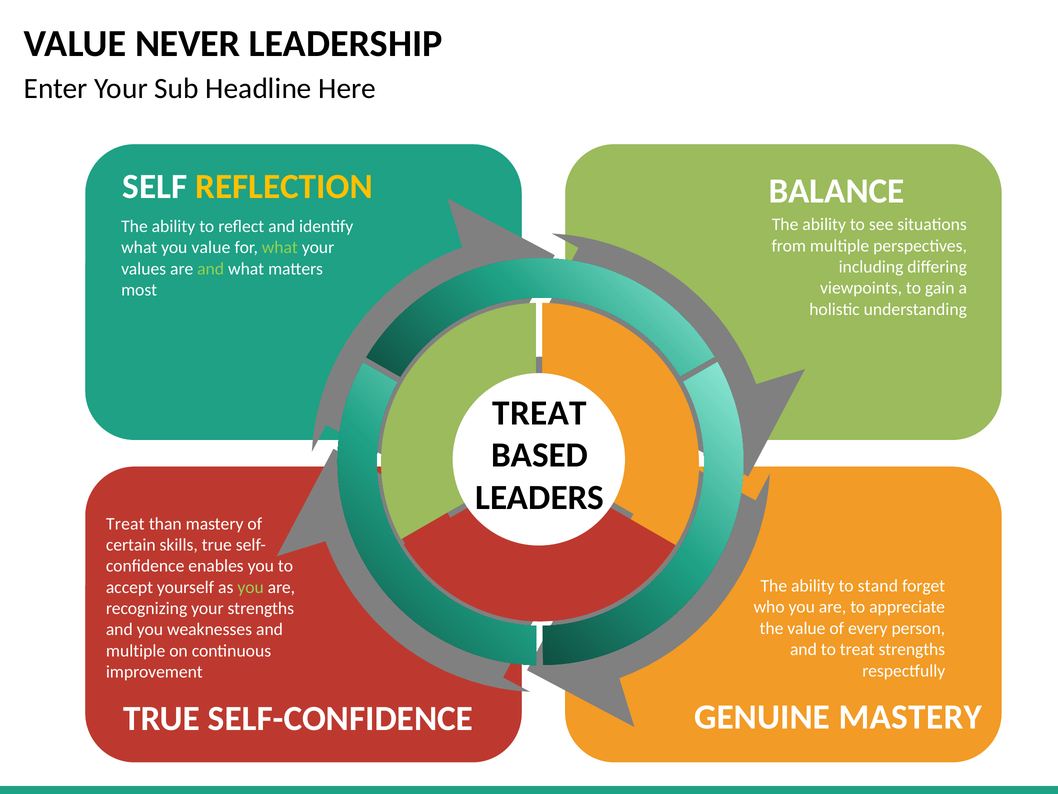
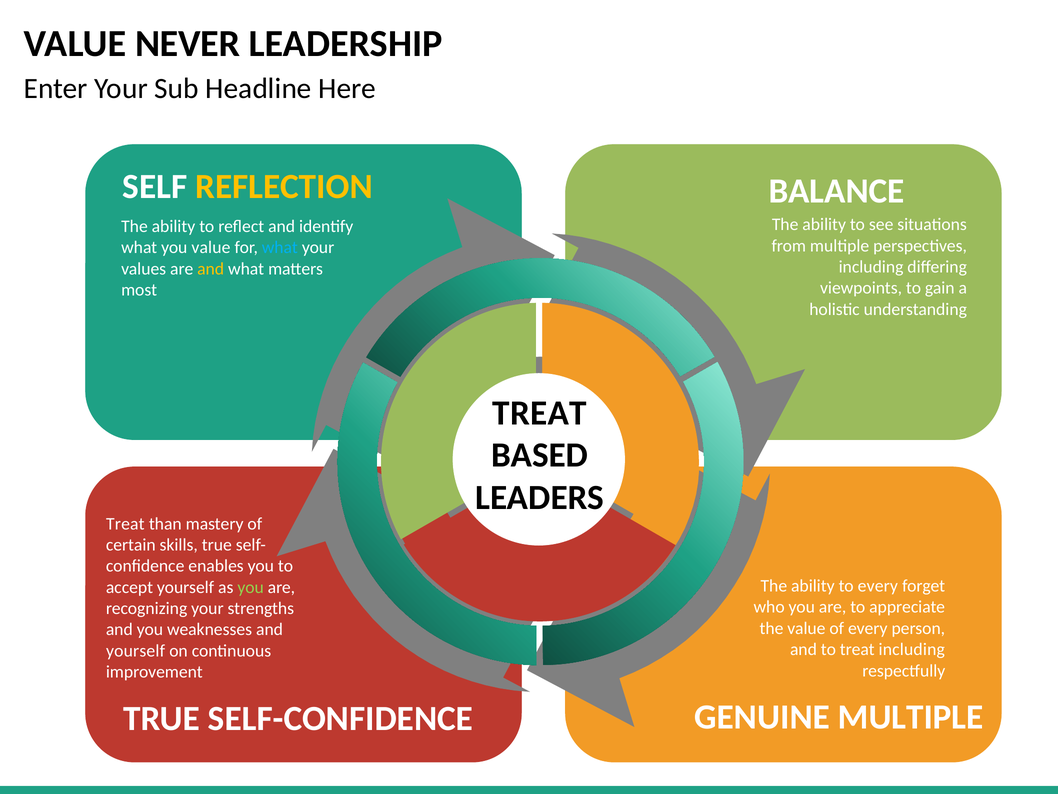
what colour: light green -> light blue (280, 247)
and colour: light green -> yellow (211, 269)
to stand: stand -> every (878, 586)
treat strengths: strengths -> including (912, 649)
multiple: multiple -> yourself (136, 650)
GENUINE MASTERY: MASTERY -> MULTIPLE (911, 716)
